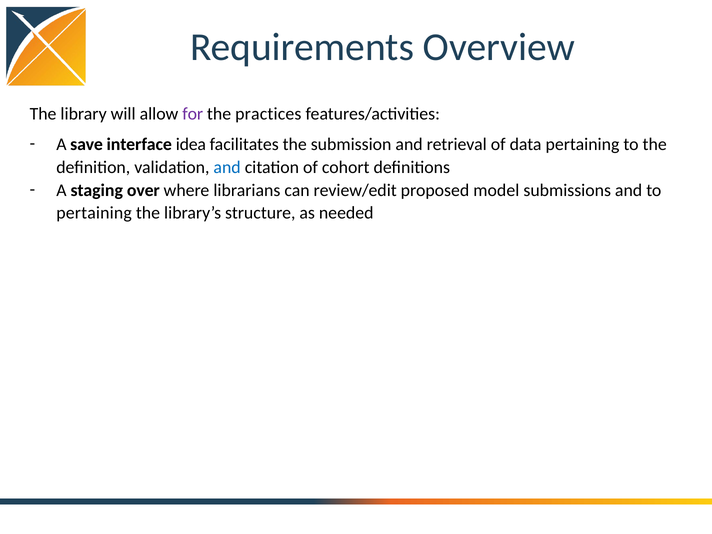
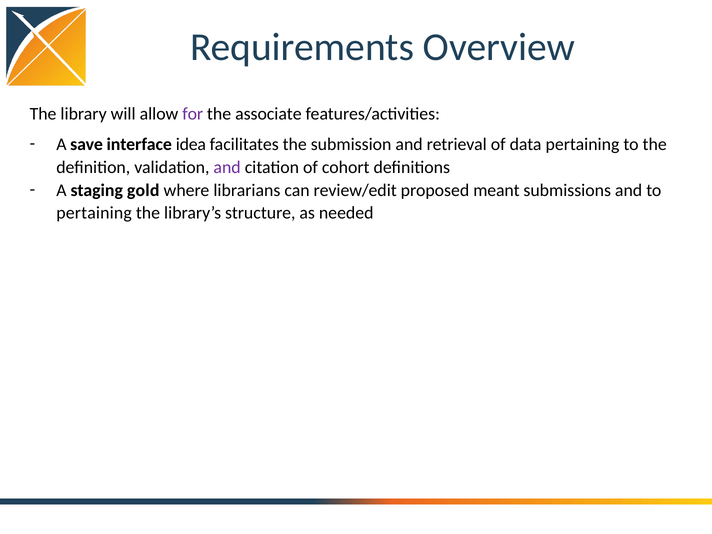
practices: practices -> associate (268, 114)
and colour: blue -> purple (227, 167)
over: over -> gold (143, 190)
model: model -> meant (496, 190)
